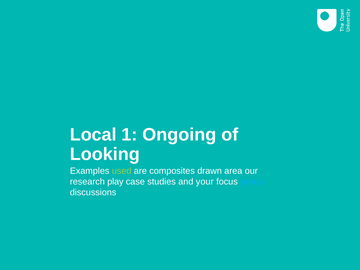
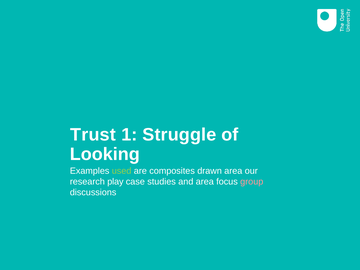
Local: Local -> Trust (93, 135)
Ongoing: Ongoing -> Struggle (179, 135)
and your: your -> area (205, 182)
group colour: light blue -> pink (252, 182)
